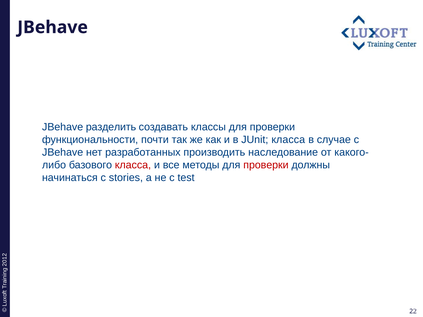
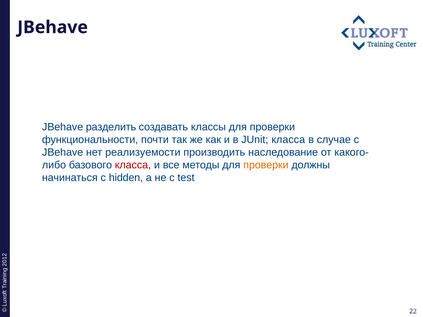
разработанных: разработанных -> реализуемости (143, 153)
проверки colour: red -> orange (266, 165)
stories: stories -> hidden (126, 178)
